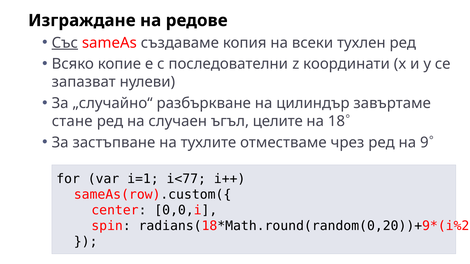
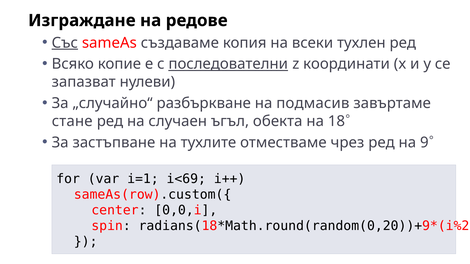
последователни underline: none -> present (228, 64)
цилиндър: цилиндър -> подмасив (313, 103)
целите: целите -> обекта (278, 121)
i<77: i<77 -> i<69 (186, 179)
